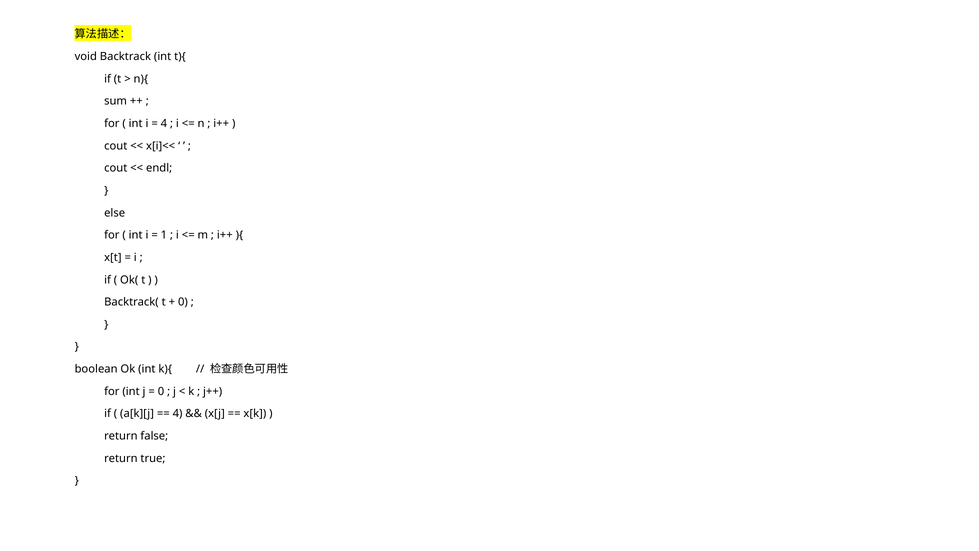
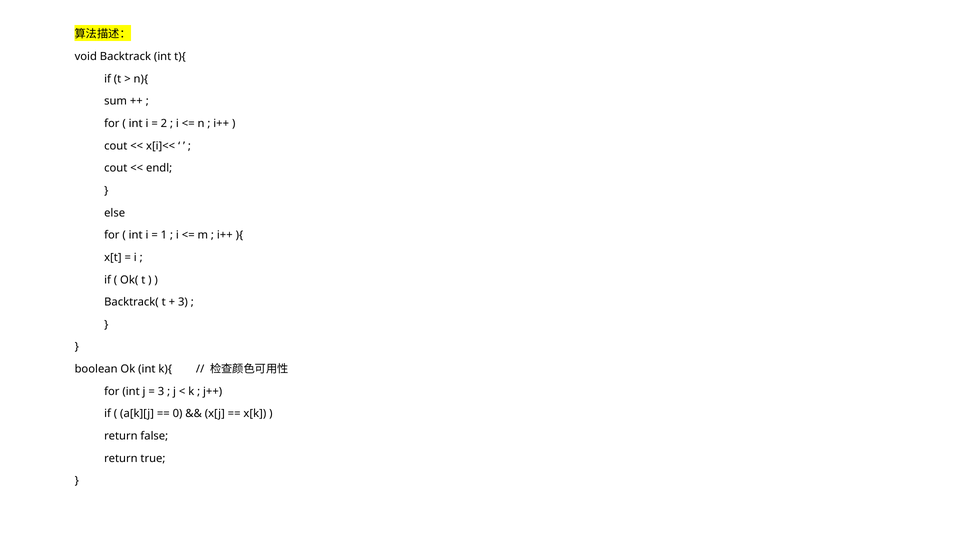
4: 4 -> 2 (164, 123)
0: 0 -> 3 (183, 302)
0: 0 -> 3 (161, 391)
4: 4 -> 0 (178, 414)
